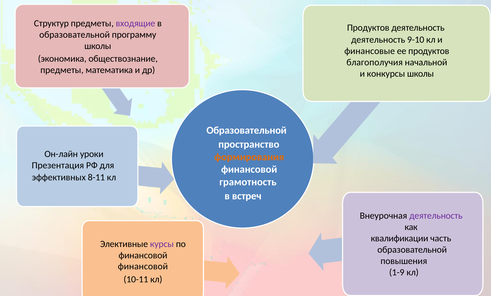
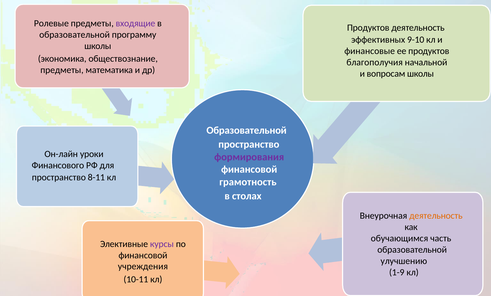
Структур: Структур -> Ролевые (51, 23)
деятельность: деятельность -> эффективных (378, 40)
конкурсы: конкурсы -> вопросам (386, 74)
формирования colour: orange -> purple (249, 157)
Презентация: Презентация -> Финансового (58, 165)
эффективных: эффективных -> пространство (59, 177)
встреч: встреч -> столах (247, 196)
деятельность colour: purple -> orange (436, 216)
квалификации: квалификации -> обучающимся (399, 238)
повышения: повышения -> улучшению (404, 261)
финансовой: финансовой -> учреждения (143, 267)
